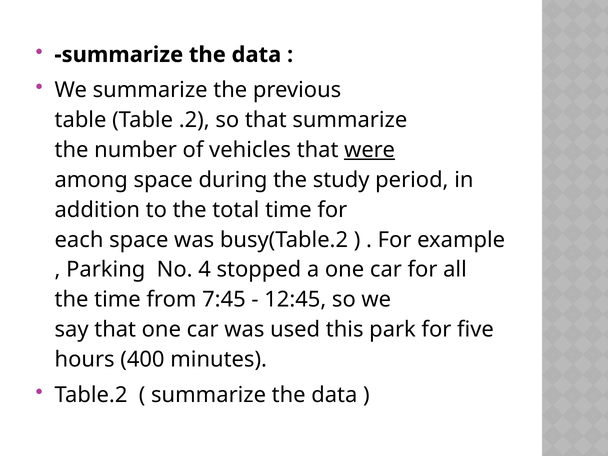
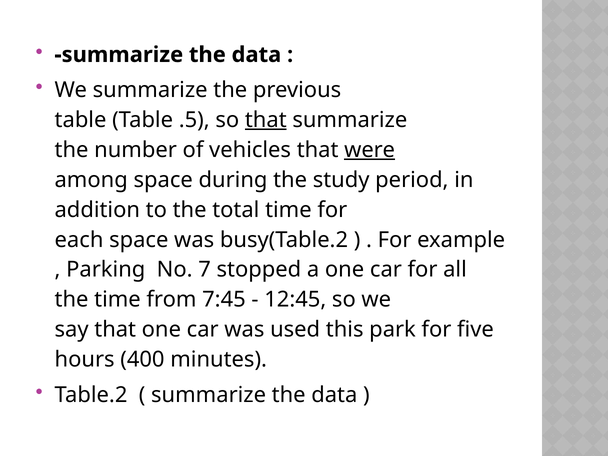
.2: .2 -> .5 (194, 120)
that underline: none -> present (266, 120)
4: 4 -> 7 (205, 270)
